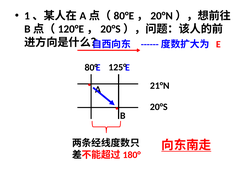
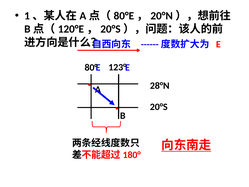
125°: 125° -> 123° (117, 67)
21°N: 21°N -> 28°N (160, 86)
